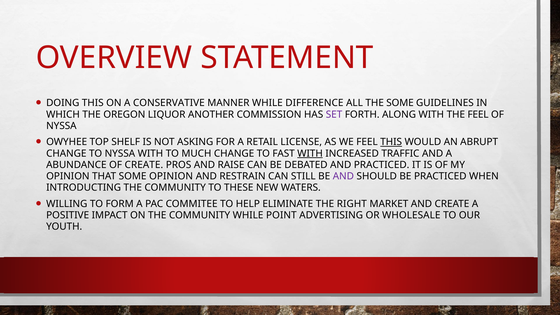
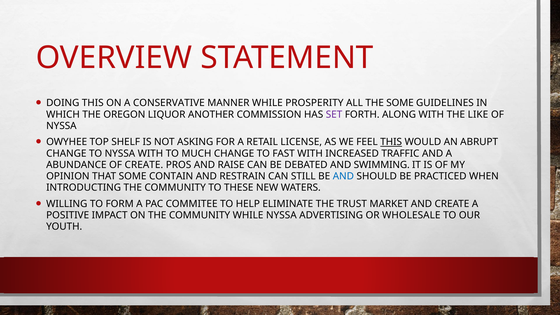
DIFFERENCE: DIFFERENCE -> PROSPERITY (314, 103)
THE FEEL: FEEL -> LIKE (478, 114)
WITH underline: present -> none (310, 153)
AND PRACTICED: PRACTICED -> SWIMMING (382, 165)
SOME OPINION: OPINION -> CONTAIN (171, 176)
AND colour: purple -> blue (343, 176)
RIGHT: RIGHT -> TRUST (352, 204)
WHILE POINT: POINT -> NYSSA (281, 215)
